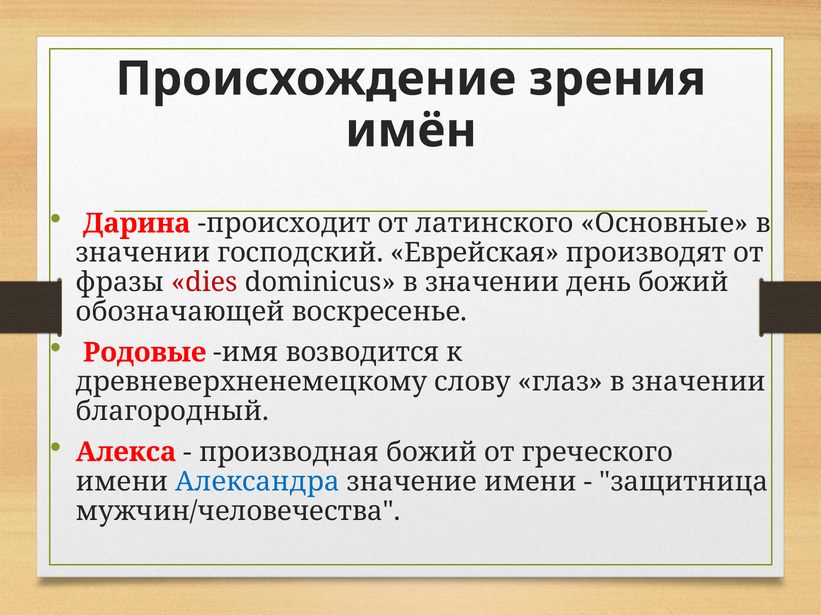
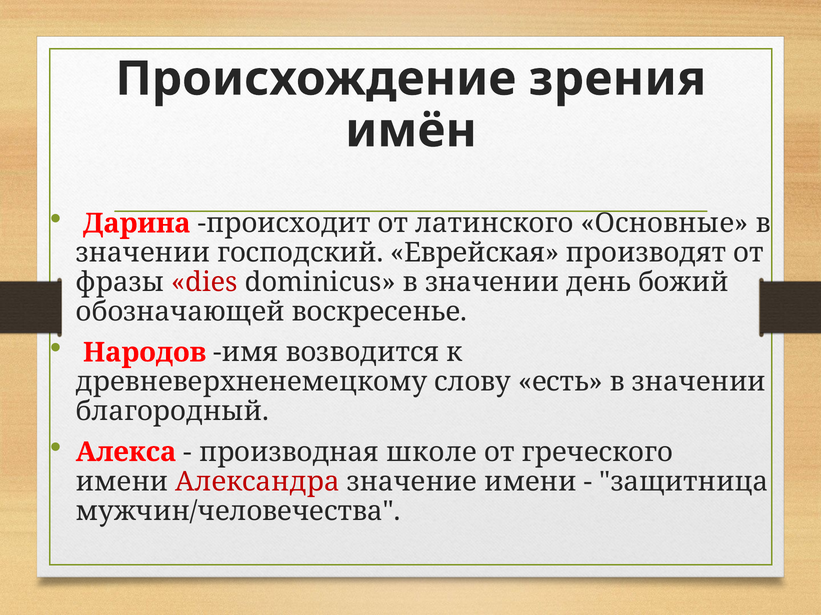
Родовые: Родовые -> Народов (145, 353)
глаз: глаз -> есть (560, 382)
производная божий: божий -> школе (432, 453)
Александра colour: blue -> red (258, 482)
